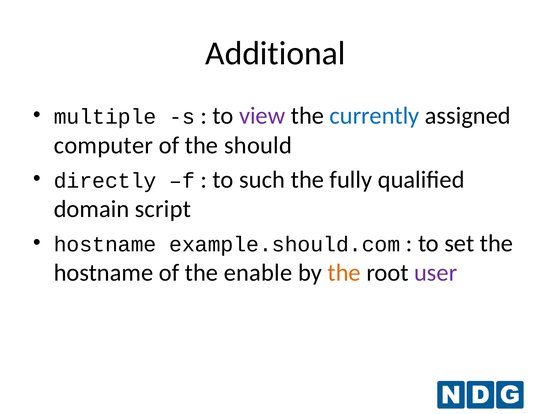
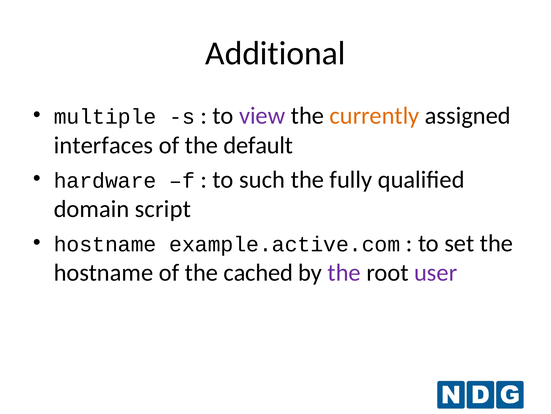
currently colour: blue -> orange (374, 116)
computer: computer -> interfaces (103, 145)
should: should -> default (258, 145)
directly: directly -> hardware (105, 180)
example.should.com: example.should.com -> example.active.com (285, 244)
enable: enable -> cached (258, 272)
the colour: orange -> purple (344, 272)
